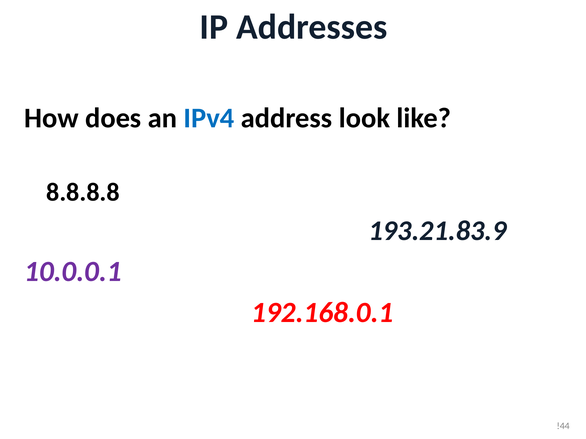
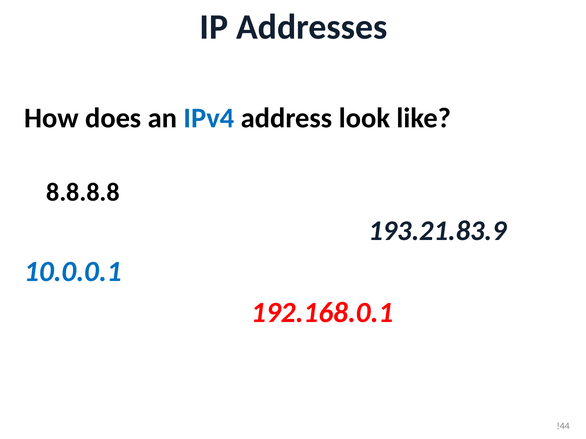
10.0.0.1 colour: purple -> blue (73, 272)
